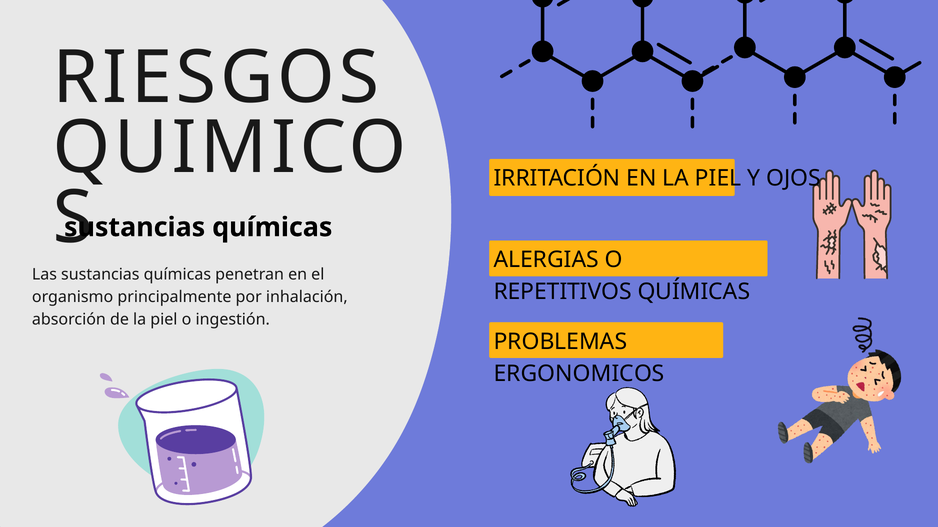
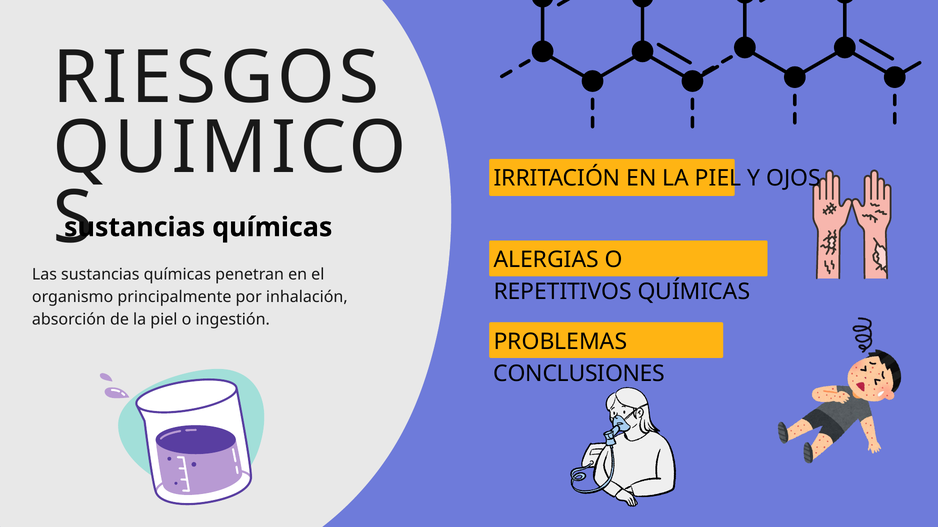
ERGONOMICOS: ERGONOMICOS -> CONCLUSIONES (579, 374)
